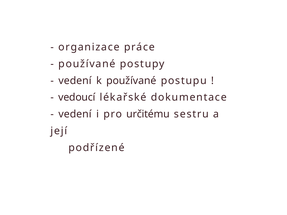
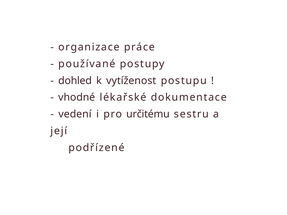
vedení: vedení -> dohled (75, 81)
k používané: používané -> vytíženost (131, 81)
vedoucí: vedoucí -> vhodné (77, 97)
